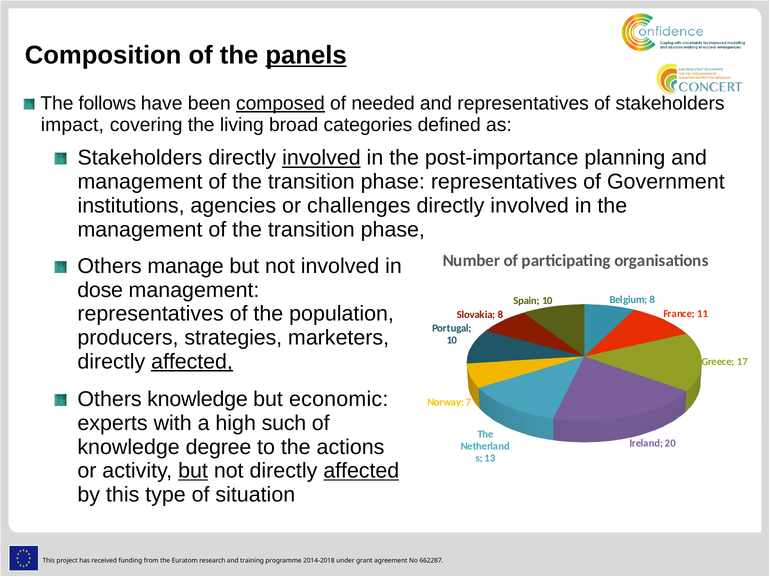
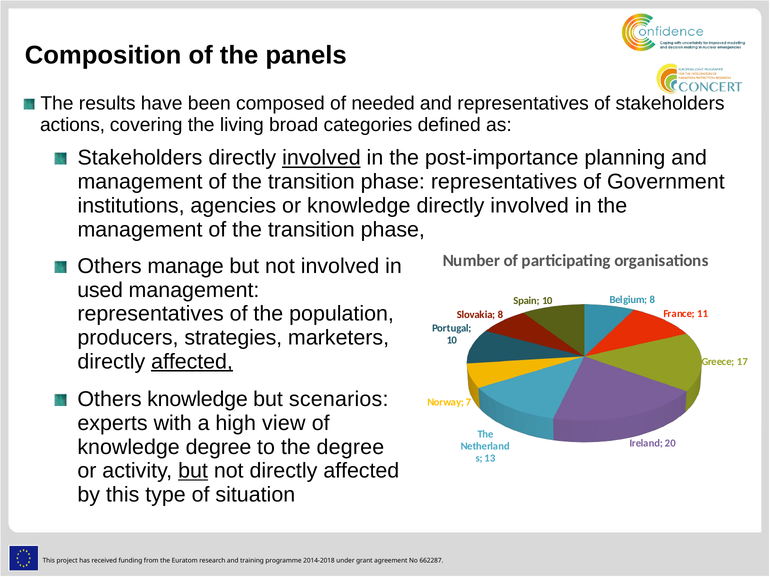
panels underline: present -> none (306, 55)
follows: follows -> results (107, 104)
composed underline: present -> none (280, 104)
impact: impact -> actions (73, 125)
or challenges: challenges -> knowledge (359, 206)
dose: dose -> used (100, 290)
economic: economic -> scenarios (339, 400)
such: such -> view (284, 423)
the actions: actions -> degree (350, 447)
affected underline: present -> none (361, 471)
